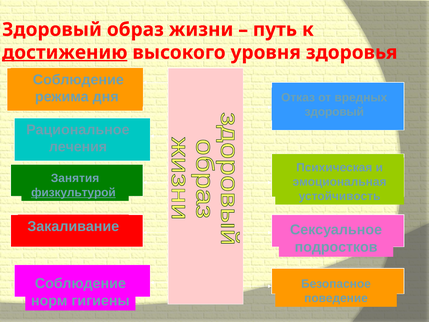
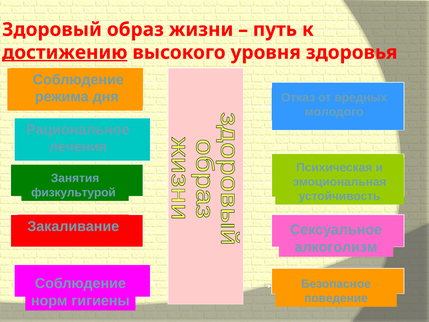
здоровый: здоровый -> молодого (334, 112)
физкультурой underline: present -> none (73, 192)
подростков: подростков -> алкоголизм (336, 247)
